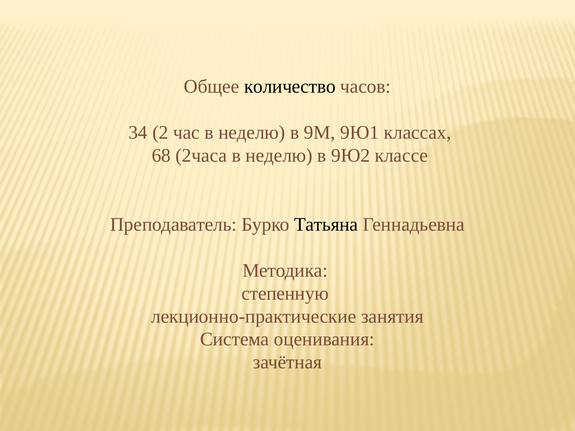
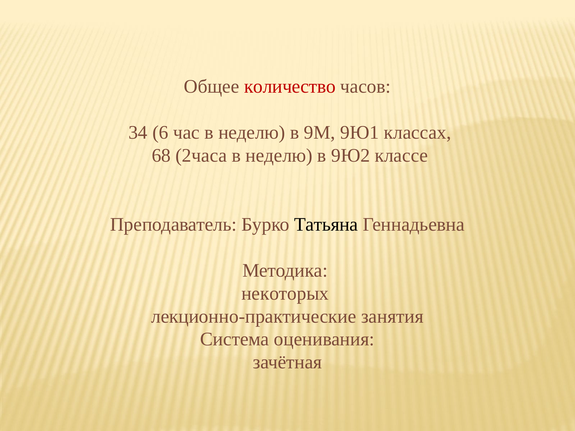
количество colour: black -> red (290, 87)
2: 2 -> 6 (160, 133)
степенную: степенную -> некоторых (285, 294)
